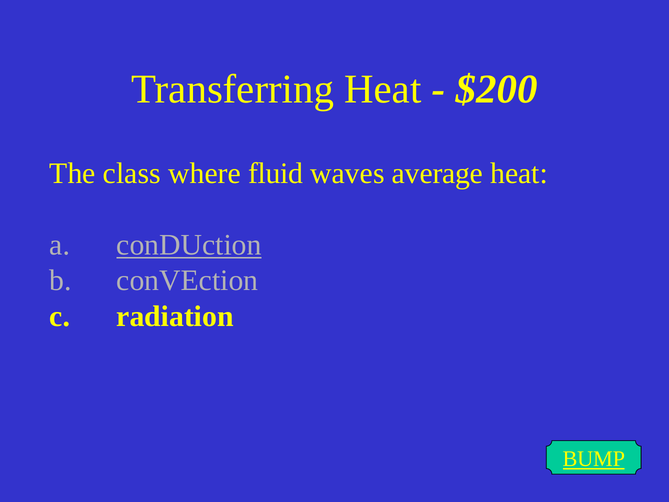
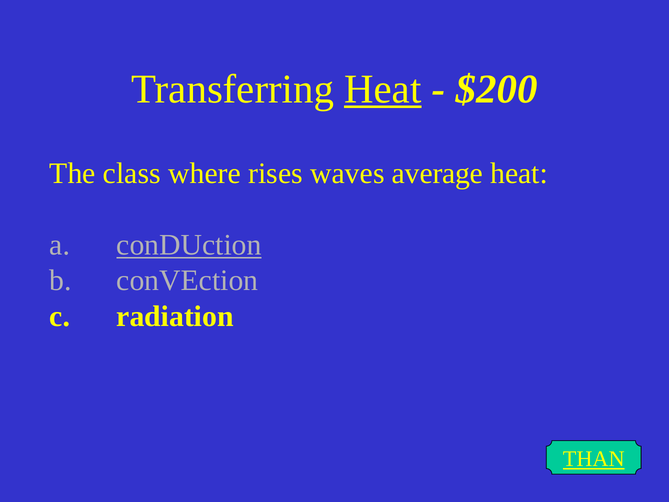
Heat underline: none -> present (383, 89)
fluid: fluid -> rises (276, 173)
BUMP: BUMP -> THAN (594, 459)
